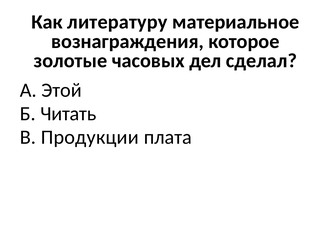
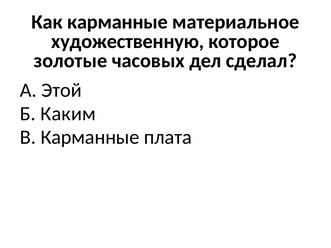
Как литературу: литературу -> карманные (118, 22)
вознаграждения: вознаграждения -> художественную (128, 41)
Читать: Читать -> Каким (68, 114)
В Продукции: Продукции -> Карманные (90, 137)
